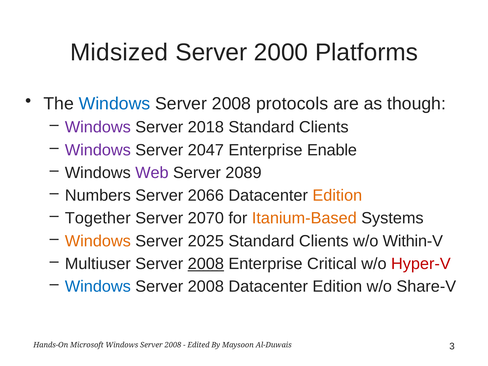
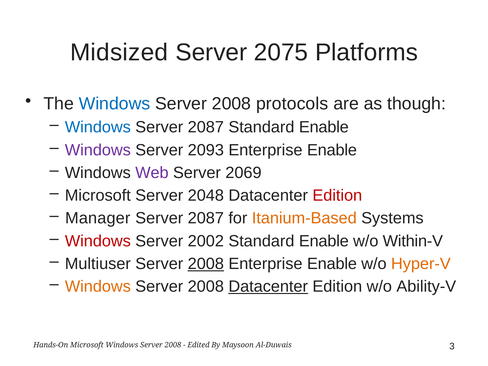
2000: 2000 -> 2075 (281, 53)
Windows colour: purple -> blue (98, 127)
2018: 2018 -> 2087 (206, 127)
Clients: Clients -> Enable (324, 127)
2047: 2047 -> 2093 (206, 150)
2089: 2089 -> 2069 (243, 173)
Numbers: Numbers -> Microsoft (98, 195)
2066: 2066 -> 2048 (206, 195)
Edition colour: orange -> red (337, 195)
Together: Together -> Manager (98, 218)
2070: 2070 -> 2087 (206, 218)
Windows colour: orange -> red (98, 241)
2025: 2025 -> 2002 (206, 241)
Clients: Clients -> Enable (324, 241)
Critical: Critical -> Enable (332, 264)
Hyper-V colour: red -> orange (421, 264)
Windows colour: blue -> orange (98, 287)
Datacenter underline: none -> present (268, 287)
Share-V: Share-V -> Ability-V (426, 287)
